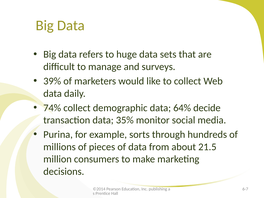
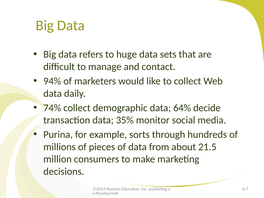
surveys: surveys -> contact (159, 67)
39%: 39% -> 94% (52, 81)
